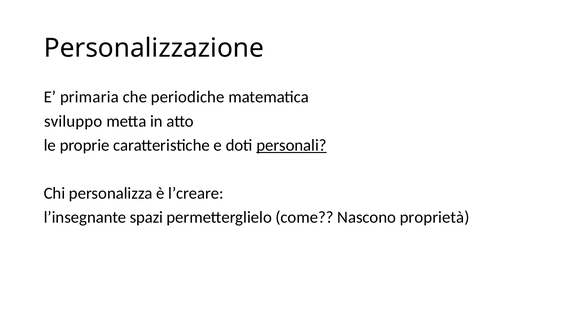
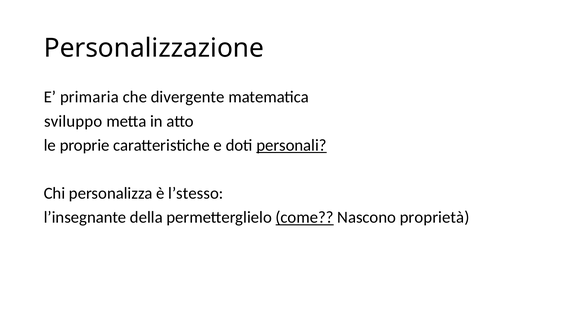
periodiche: periodiche -> divergente (188, 97)
l’creare: l’creare -> l’stesso (196, 193)
spazi: spazi -> della (146, 217)
come underline: none -> present (305, 217)
